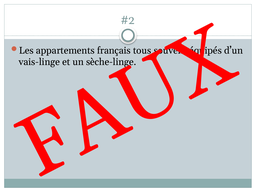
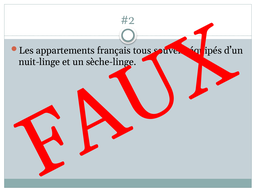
vais-linge: vais-linge -> nuit-linge (39, 62)
